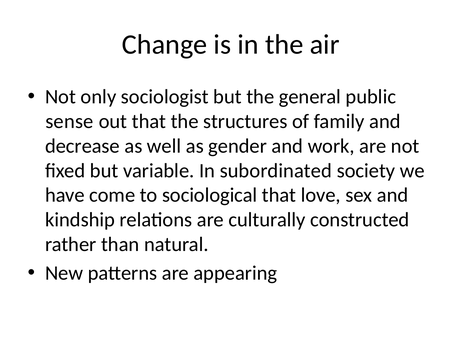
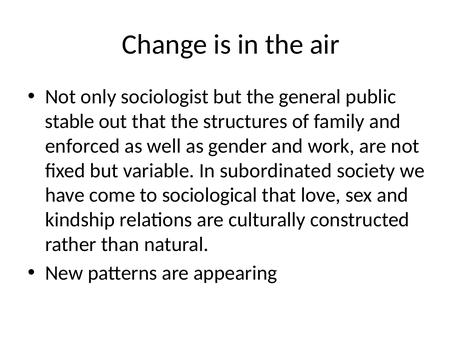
sense: sense -> stable (70, 122)
decrease: decrease -> enforced (82, 146)
